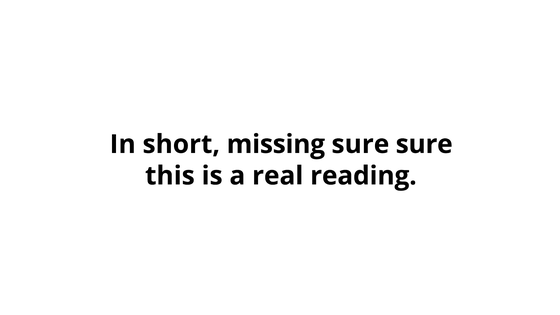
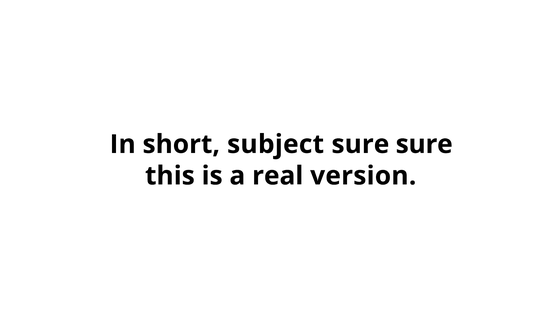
missing: missing -> subject (276, 144)
reading: reading -> version (363, 176)
